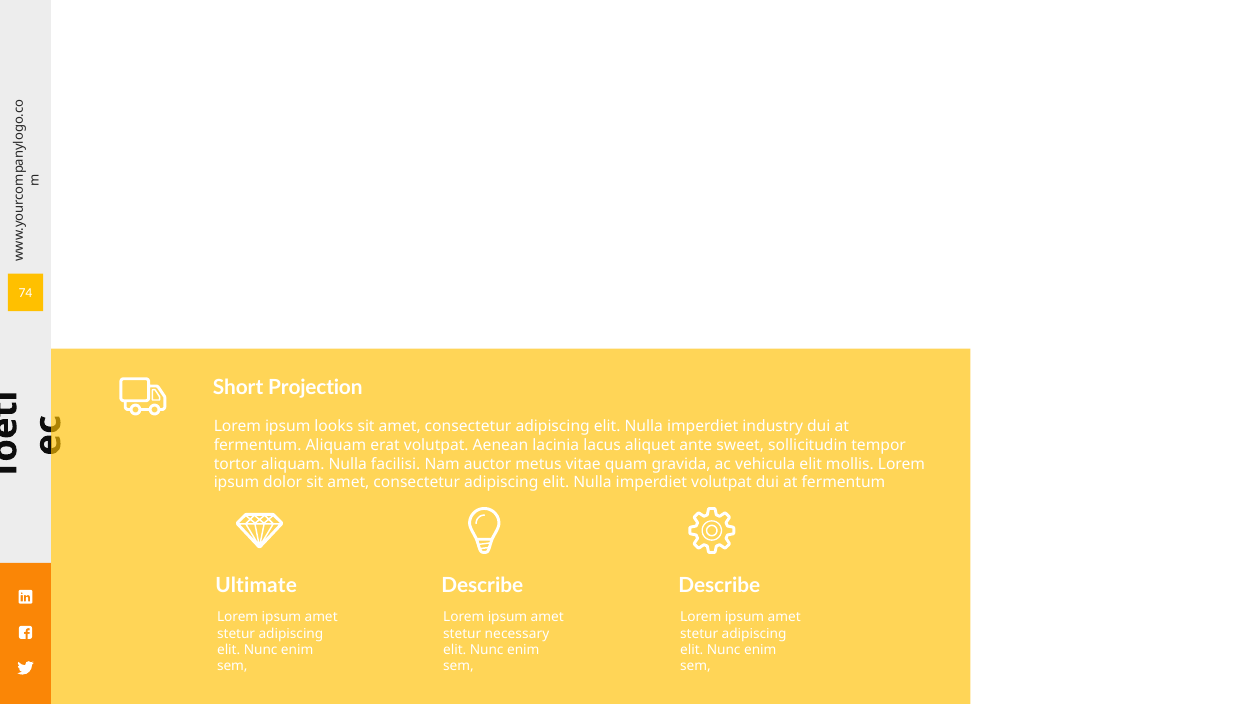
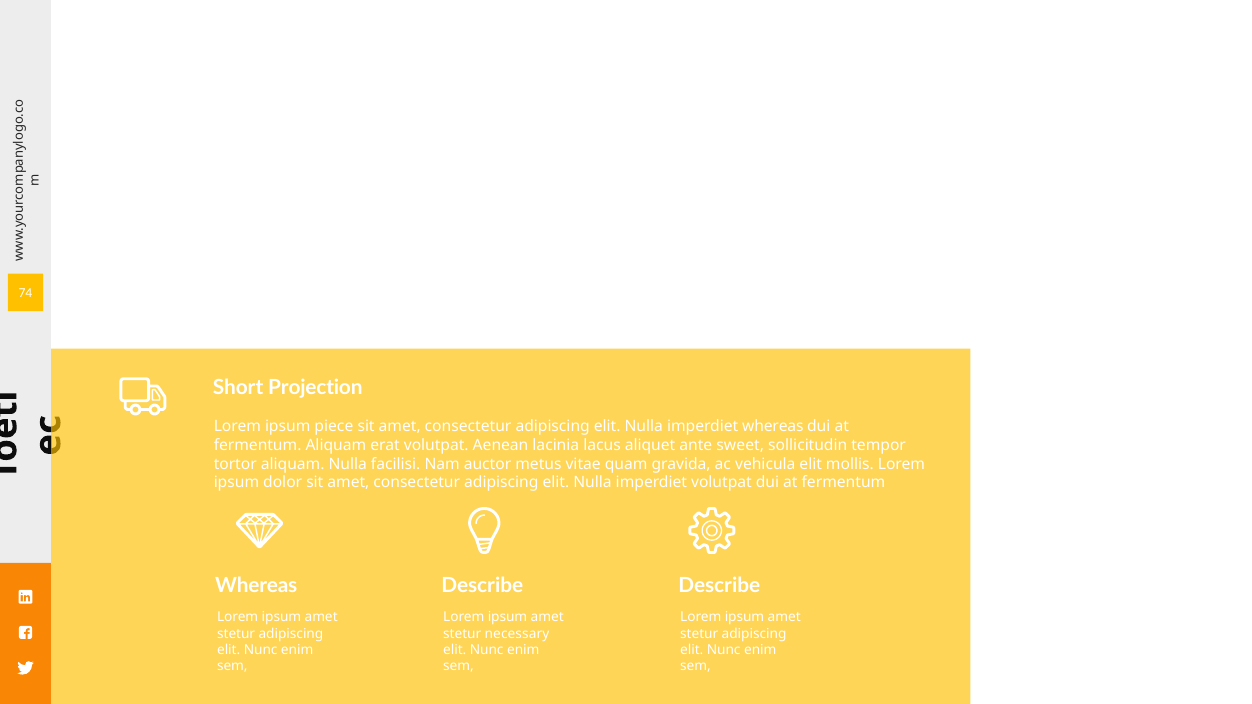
looks: looks -> piece (334, 427)
imperdiet industry: industry -> whereas (773, 427)
Ultimate: Ultimate -> Whereas (256, 586)
